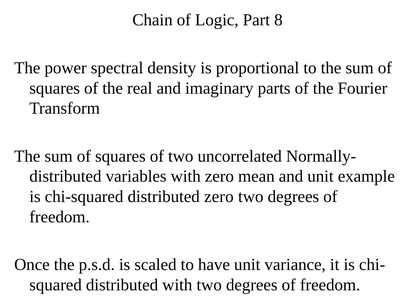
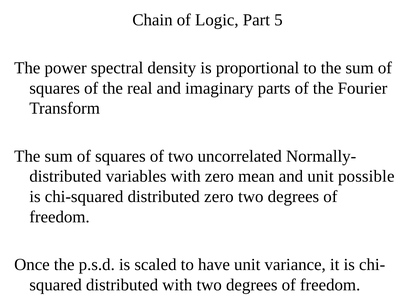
8: 8 -> 5 (278, 20)
example: example -> possible (366, 176)
